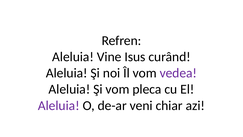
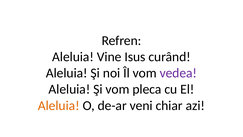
Aleluia colour: purple -> orange (59, 105)
